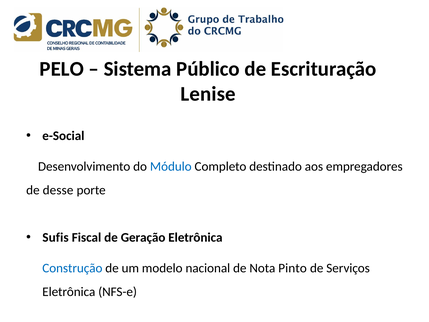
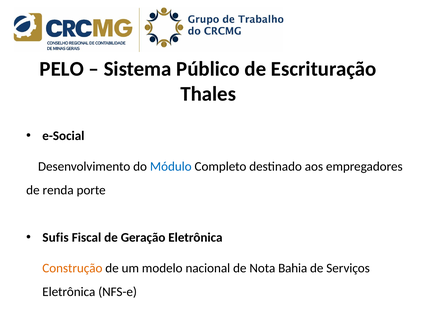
Lenise: Lenise -> Thales (208, 94)
desse: desse -> renda (58, 190)
Construção colour: blue -> orange (72, 268)
Pinto: Pinto -> Bahia (293, 268)
